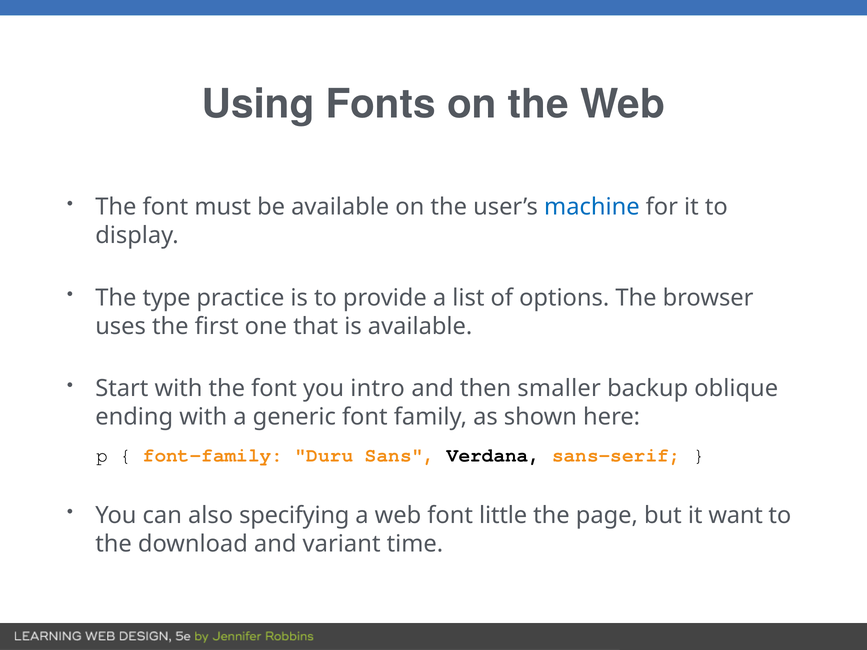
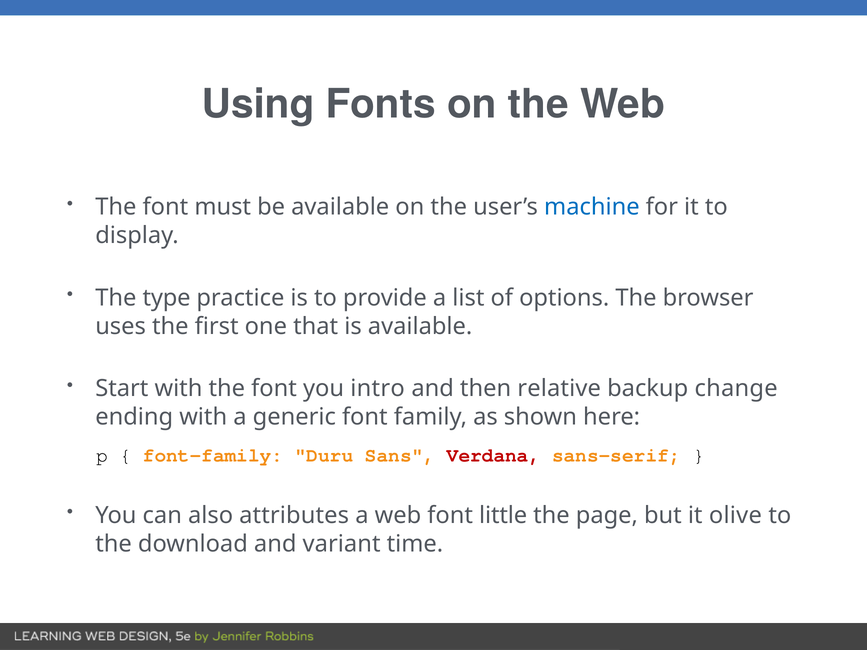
smaller: smaller -> relative (559, 389)
oblique: oblique -> change (736, 389)
Verdana colour: black -> red (494, 455)
specifying: specifying -> attributes (294, 516)
want: want -> olive (735, 516)
